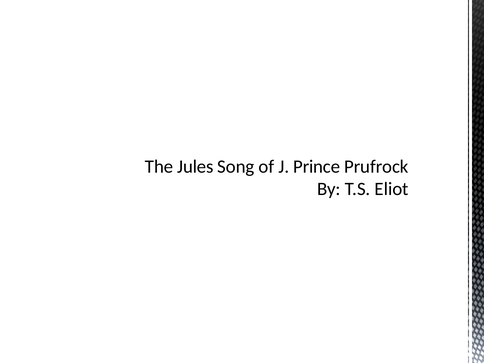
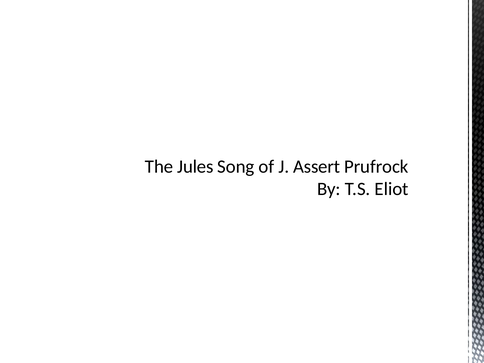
Prince: Prince -> Assert (317, 166)
